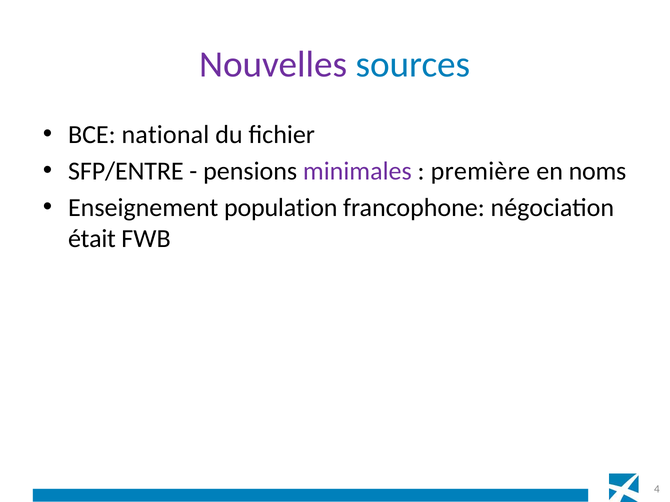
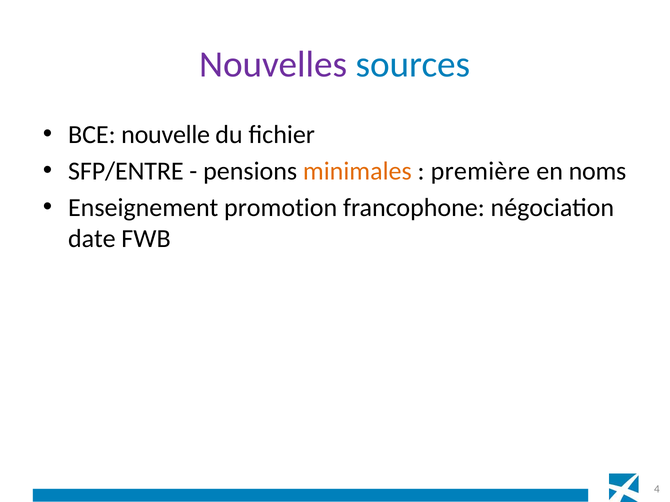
national: national -> nouvelle (166, 135)
minimales colour: purple -> orange (357, 171)
population: population -> promotion (281, 208)
était: était -> date (92, 239)
